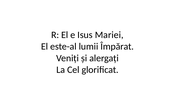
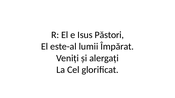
Mariei: Mariei -> Păstori (109, 35)
